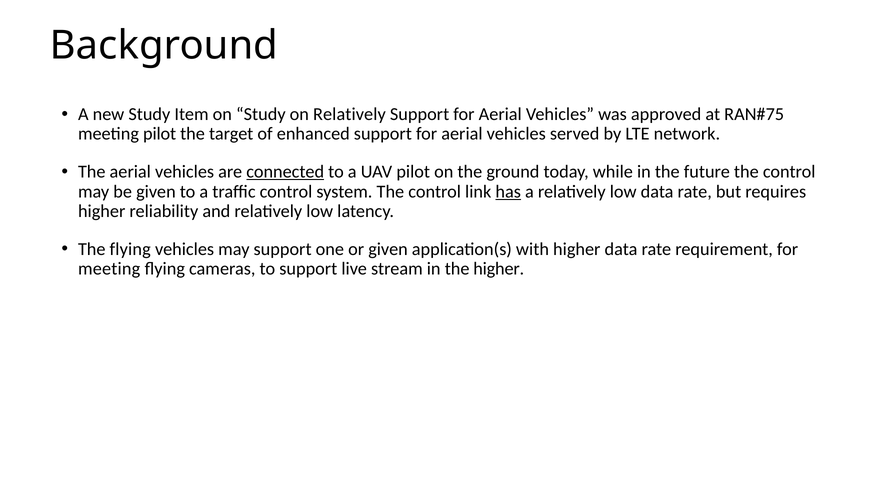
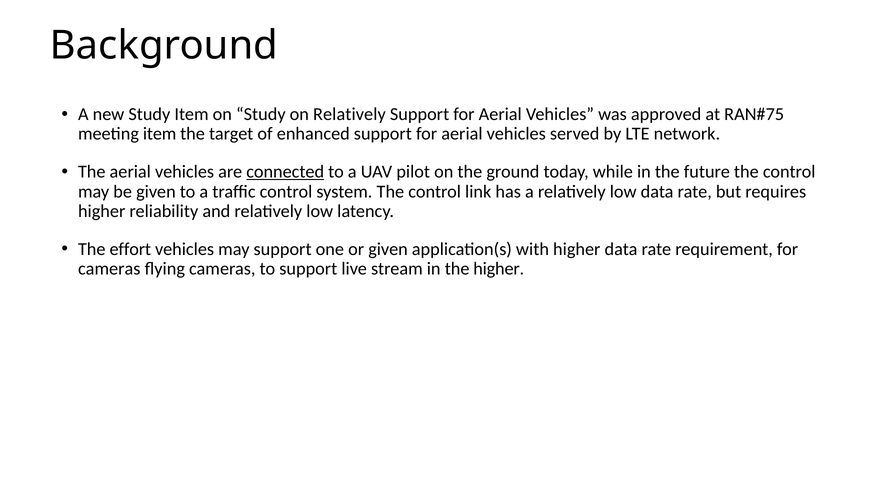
meeting pilot: pilot -> item (160, 134)
has underline: present -> none (508, 192)
The flying: flying -> effort (130, 249)
meeting: meeting -> cameras (109, 269)
